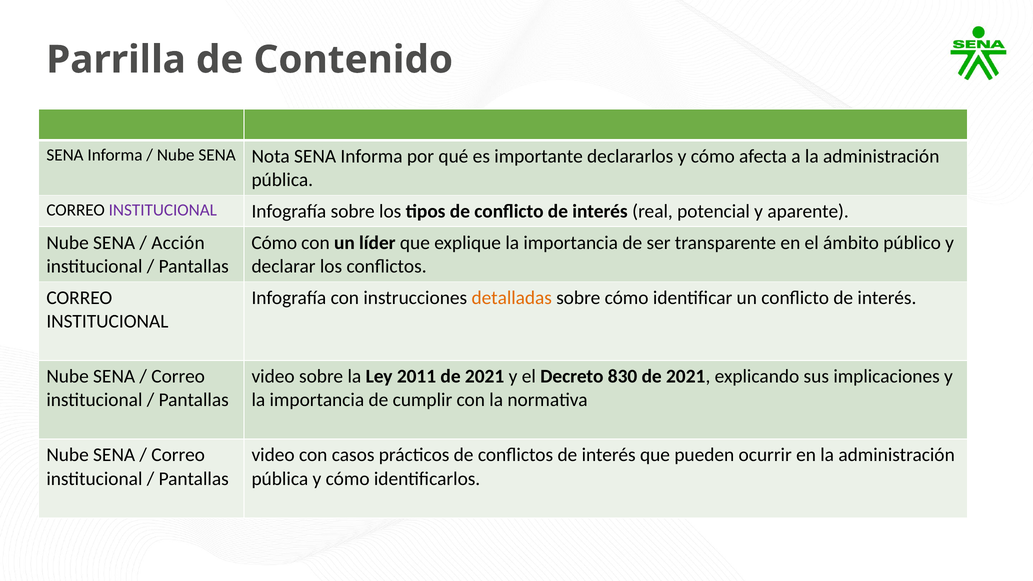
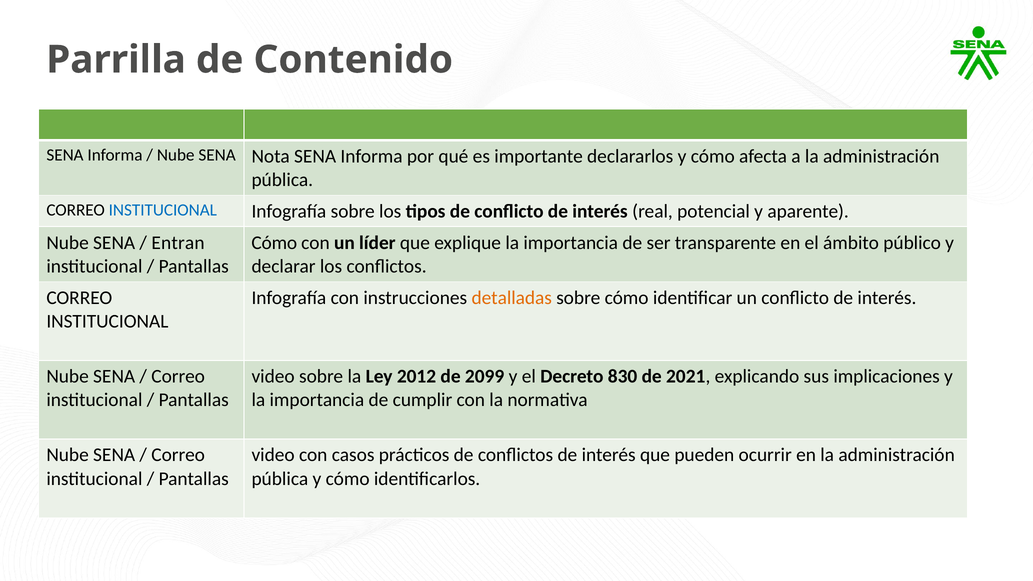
INSTITUCIONAL colour: purple -> blue (163, 210)
Acción: Acción -> Entran (178, 243)
2011: 2011 -> 2012 (416, 376)
2021: 2021 -> 2099 (485, 376)
